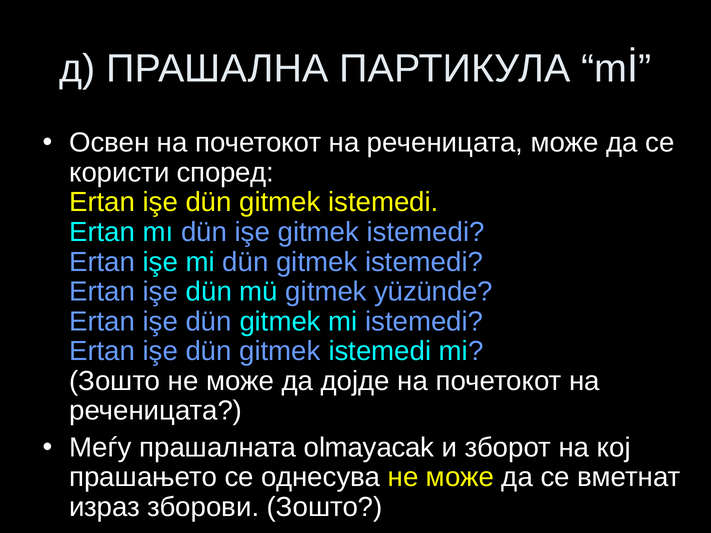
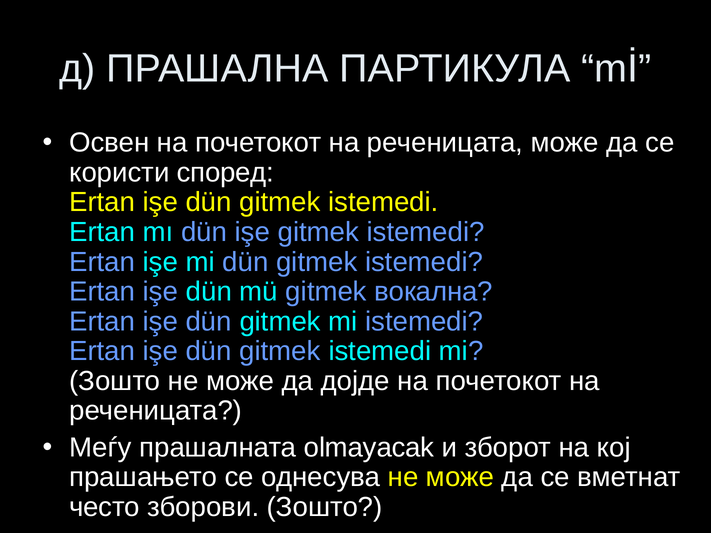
yüzünde: yüzünde -> вокална (434, 292)
израз: израз -> често (105, 507)
